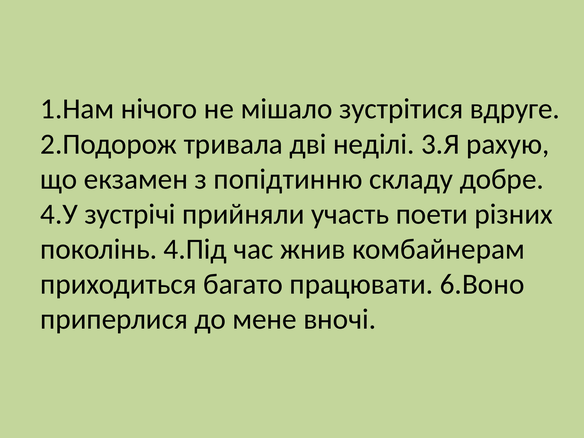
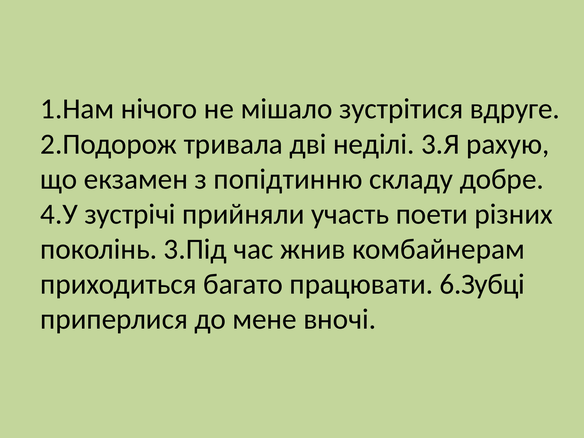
4.Під: 4.Під -> 3.Під (195, 249)
6.Воно: 6.Воно -> 6.Зубці (482, 284)
